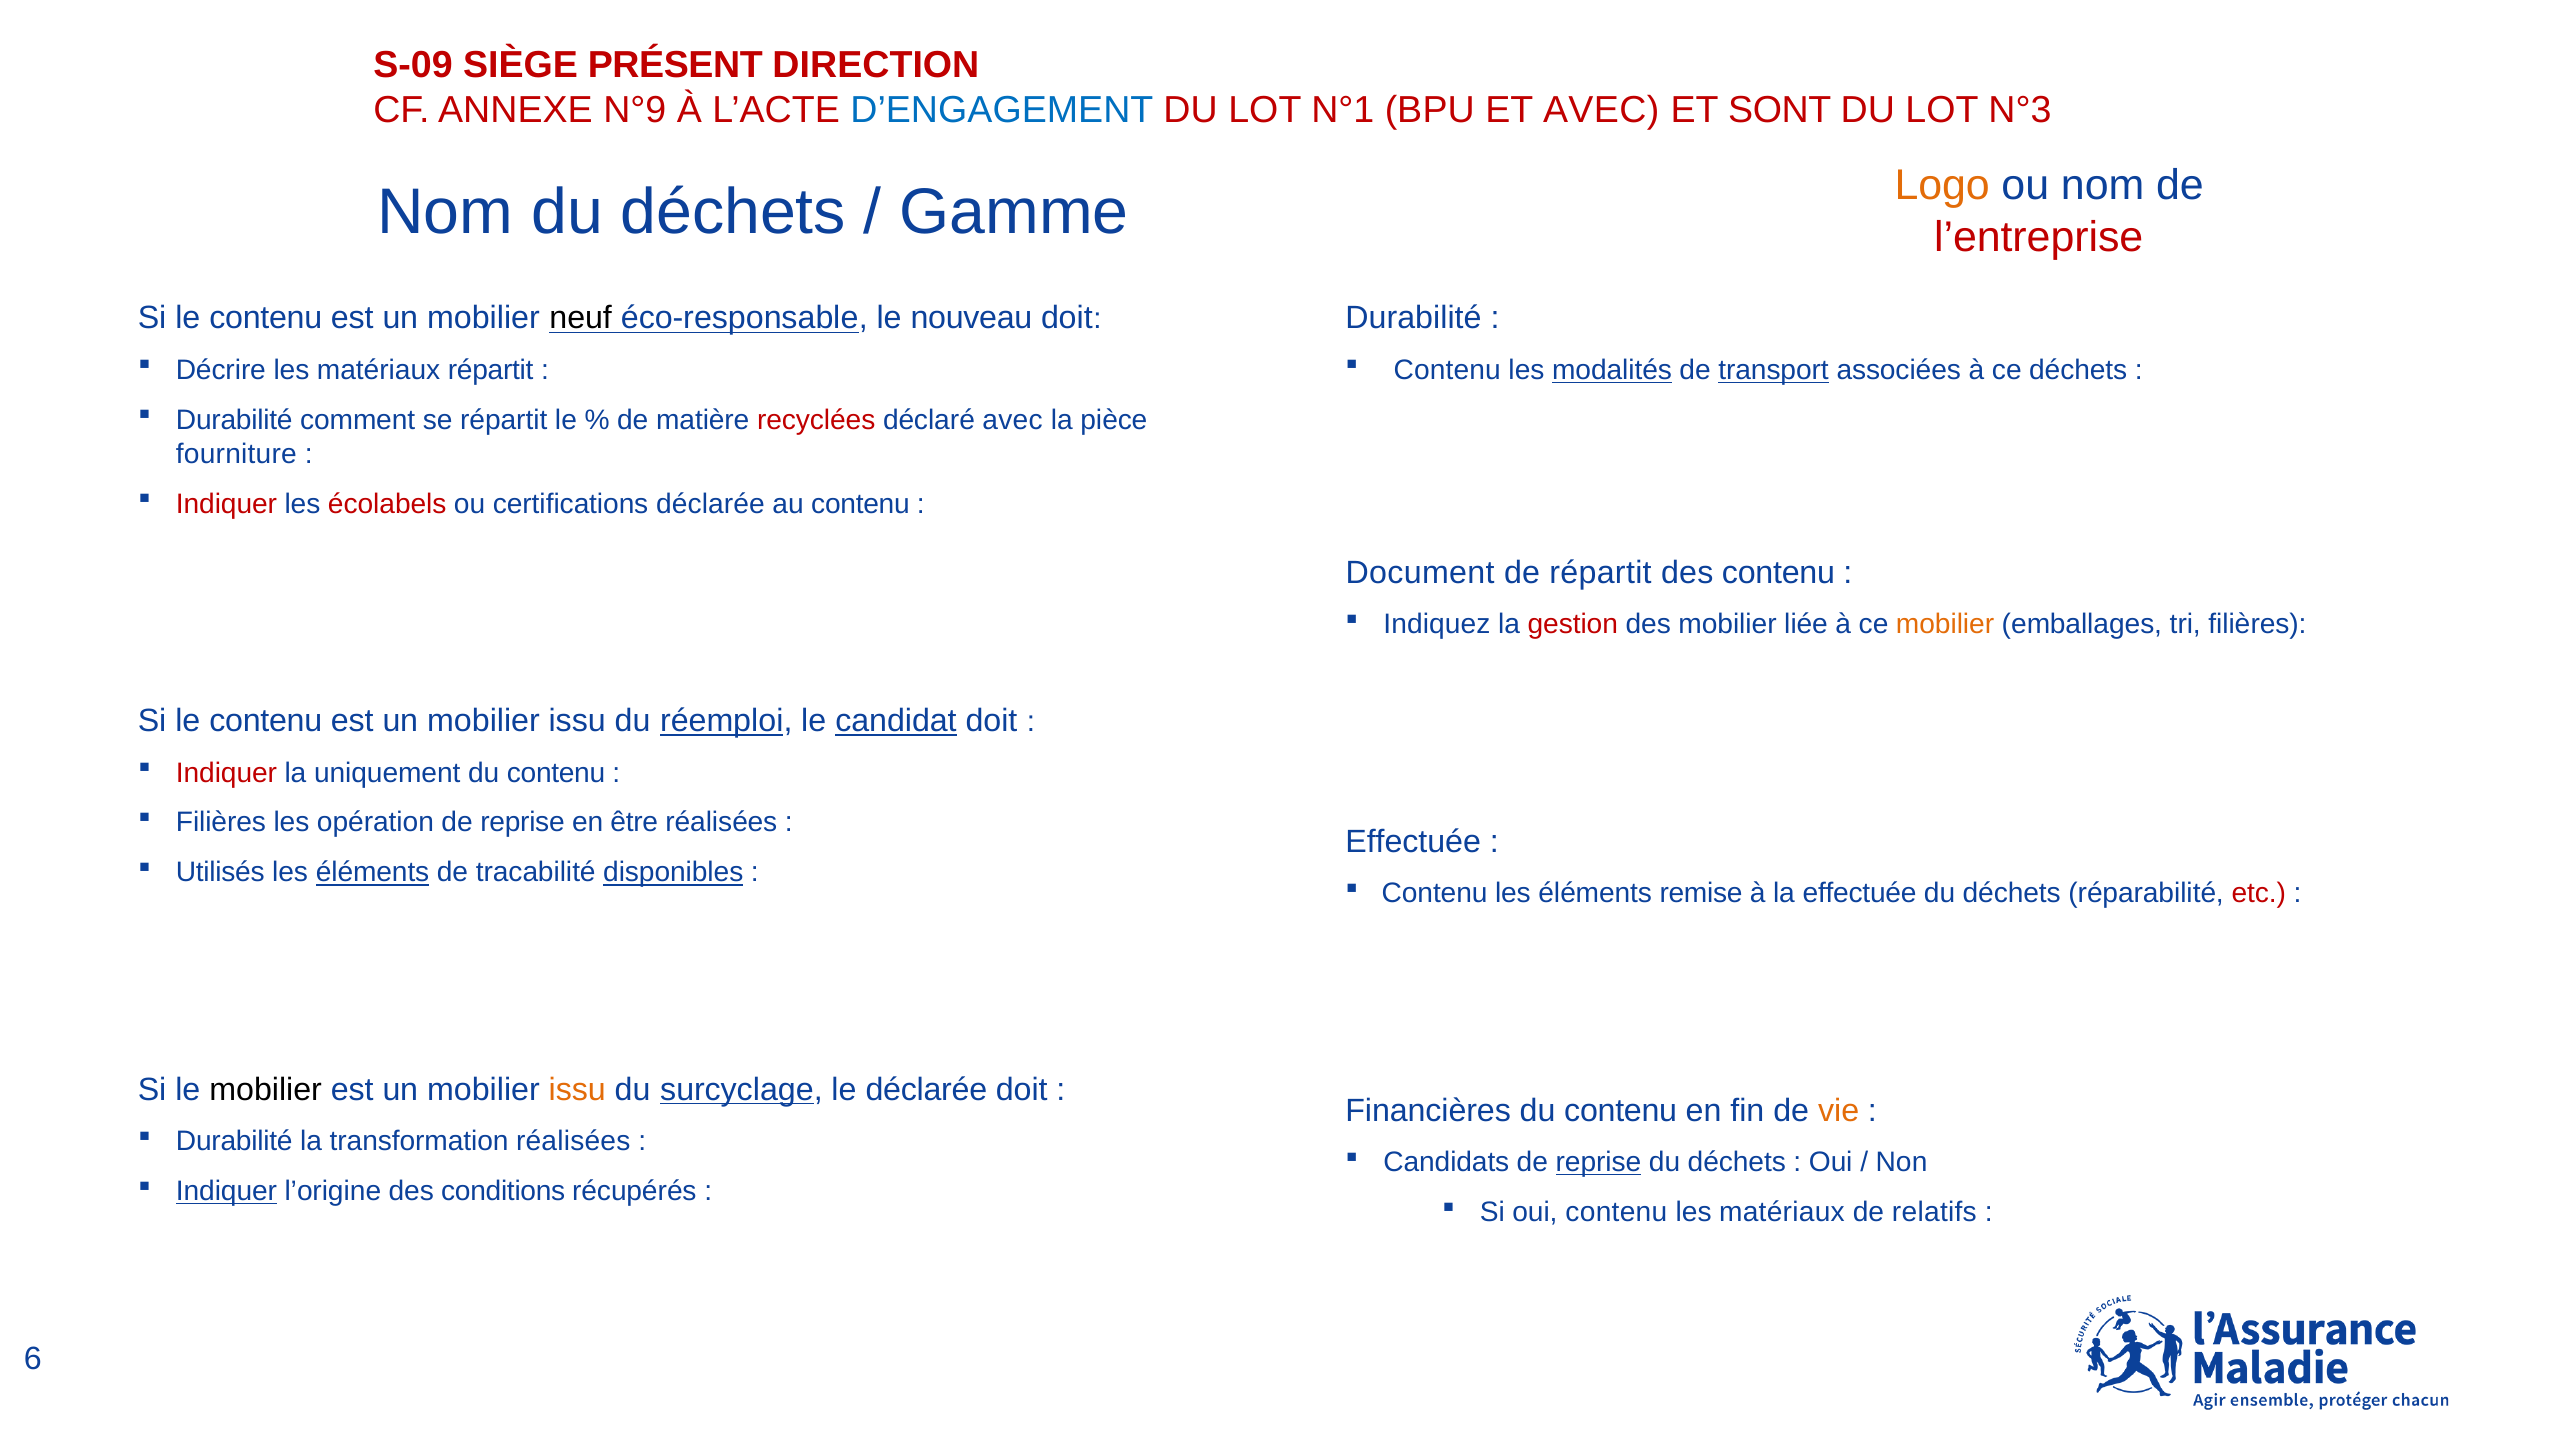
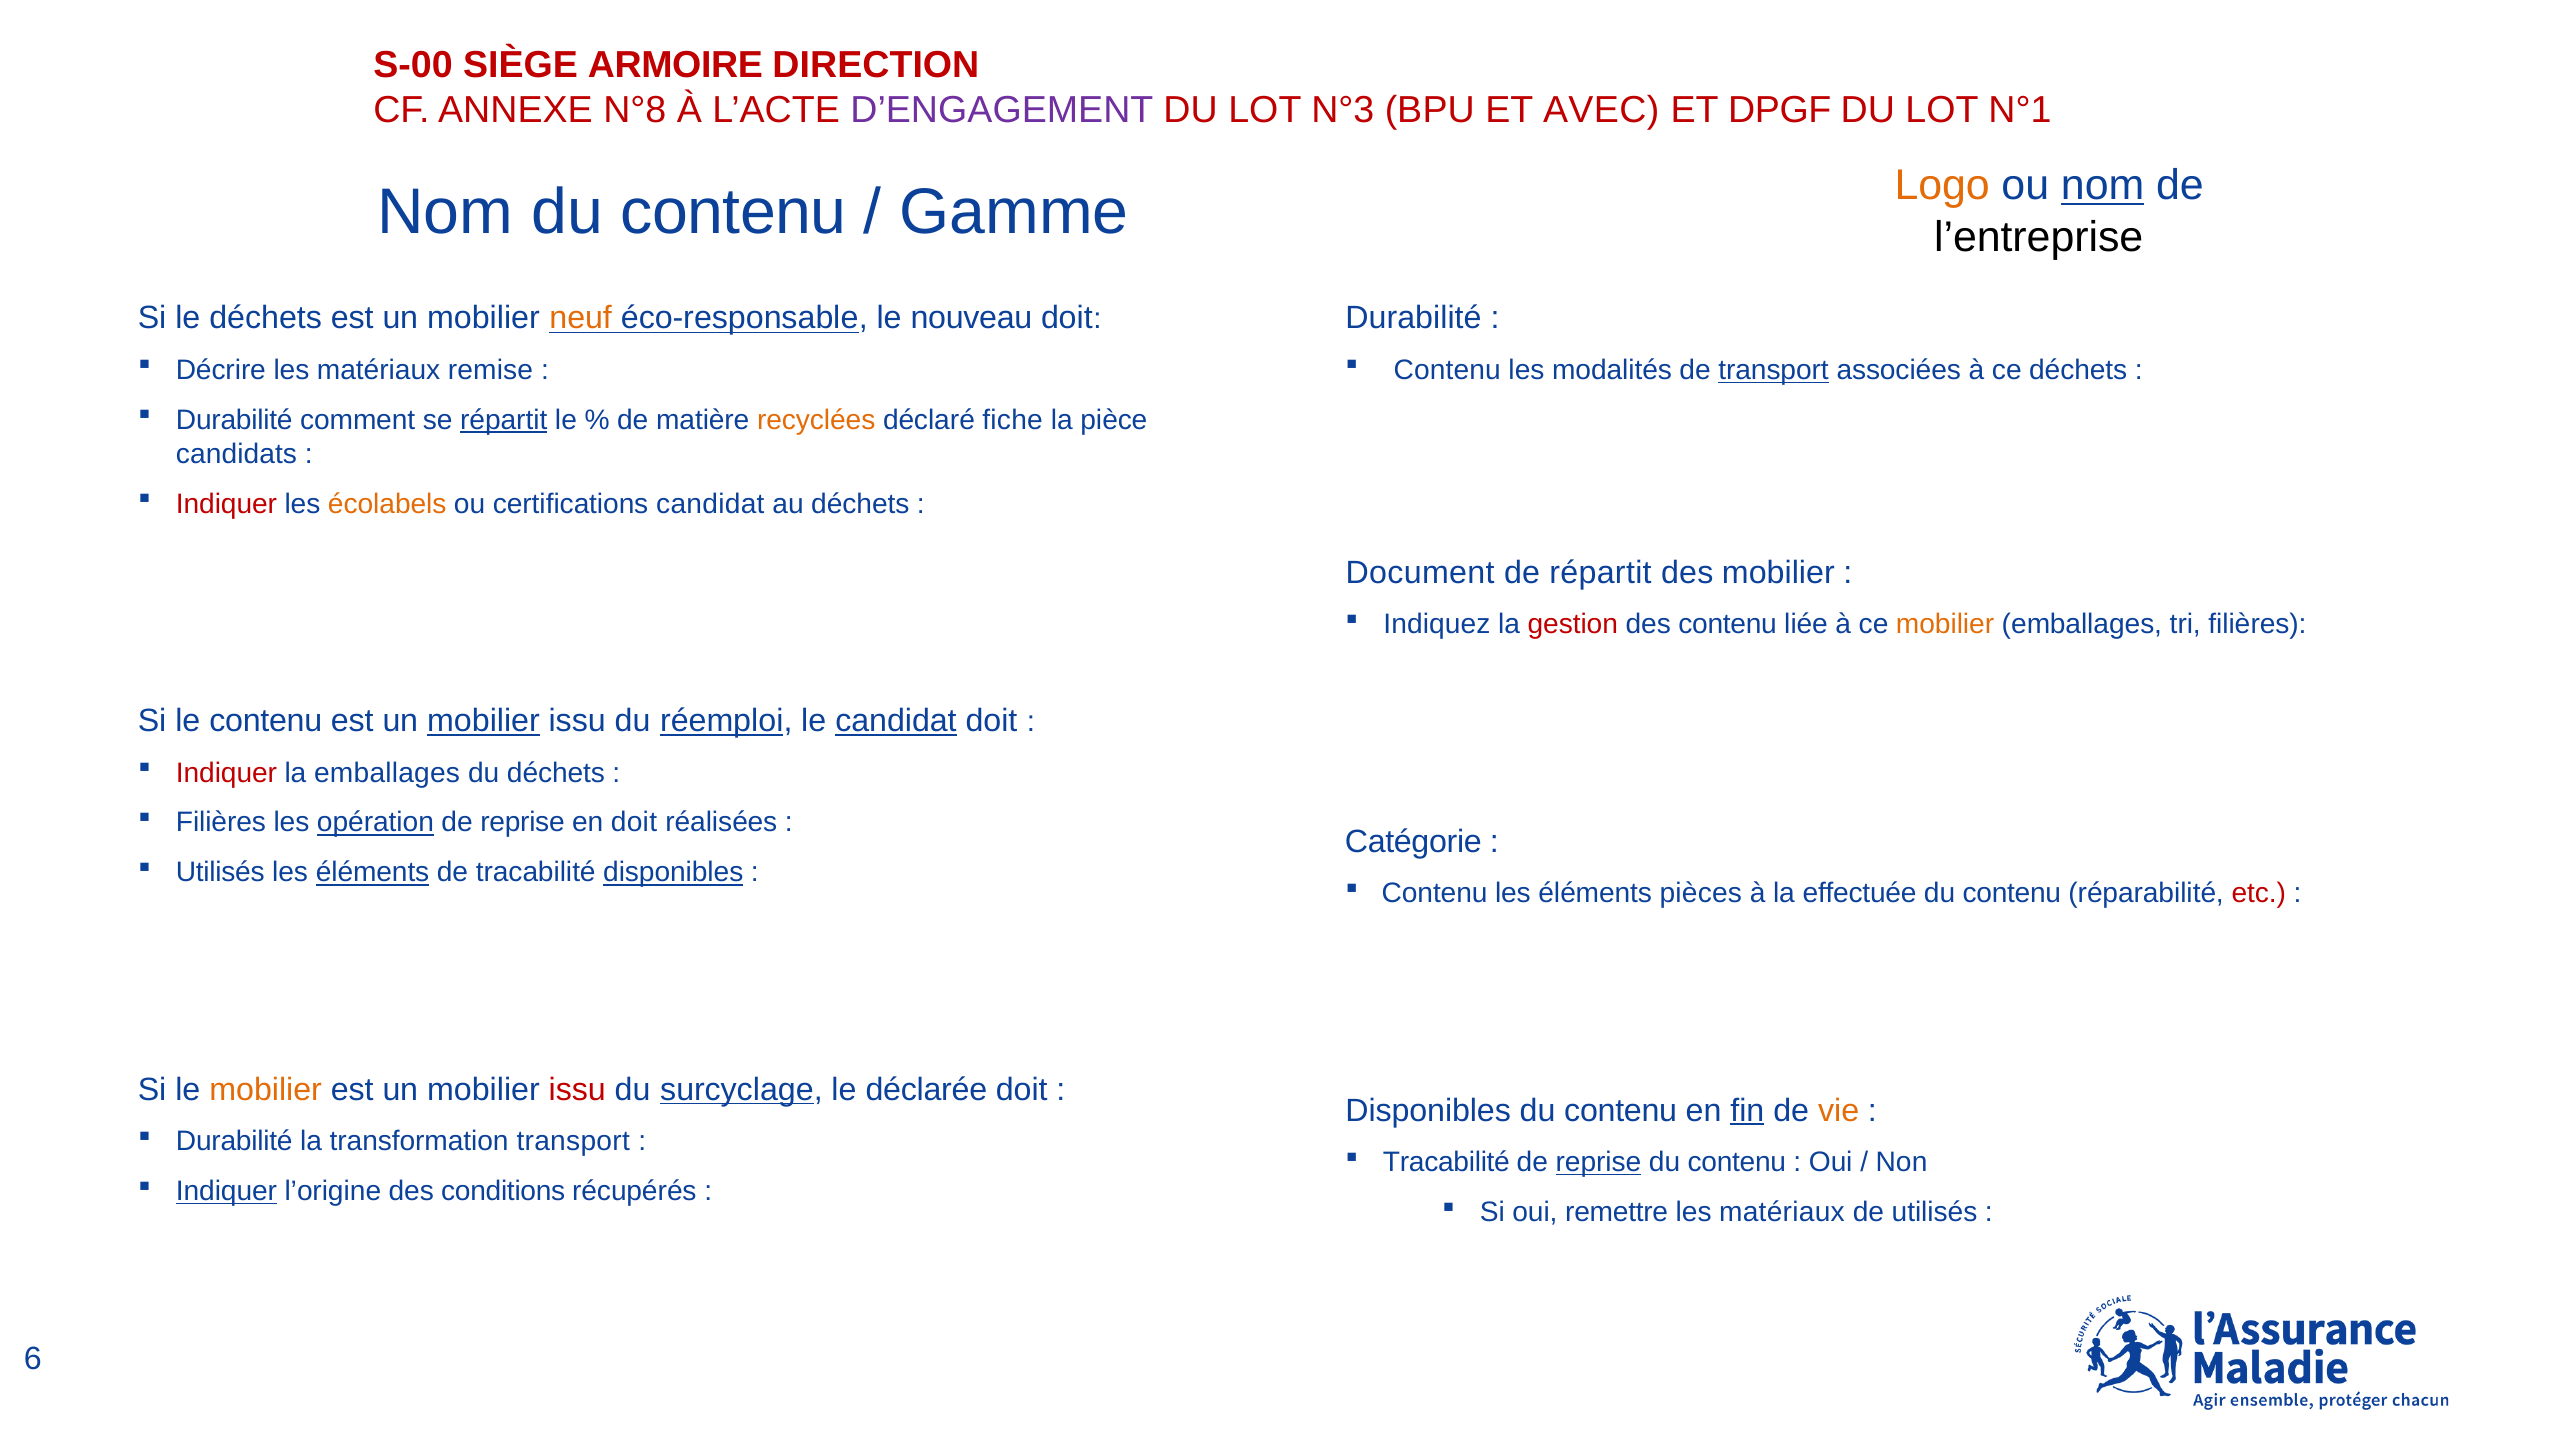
S-09: S-09 -> S-00 (413, 65)
PRÉSENT: PRÉSENT -> ARMOIRE (675, 65)
N°9: N°9 -> N°8 (635, 111)
D’ENGAGEMENT colour: blue -> purple (1002, 111)
N°1: N°1 -> N°3 (1343, 111)
SONT: SONT -> DPGF (1780, 111)
N°3: N°3 -> N°1 (2020, 111)
Nom du déchets: déchets -> contenu (734, 213)
nom underline: none -> present (2103, 185)
l’entreprise colour: red -> black (2039, 237)
contenu: contenu -> déchets (266, 318)
neuf colour: black -> orange (581, 318)
matériaux répartit: répartit -> remise (490, 370)
modalités underline: present -> none (1612, 370)
répartit underline: none -> present (504, 420)
recyclées colour: red -> orange (816, 420)
déclaré avec: avec -> fiche (1013, 420)
fourniture: fourniture -> candidats (236, 454)
écolabels colour: red -> orange (387, 504)
certifications déclarée: déclarée -> candidat (710, 504)
au contenu: contenu -> déchets (860, 504)
des contenu: contenu -> mobilier (1778, 573)
des mobilier: mobilier -> contenu (1728, 625)
mobilier underline: none -> present (483, 721)
la uniquement: uniquement -> emballages (387, 773)
contenu: contenu -> déchets (556, 773)
opération underline: none -> present (375, 823)
en être: être -> doit (634, 823)
Effectuée: Effectuée -> Catégorie (1413, 842)
remise: remise -> pièces (1701, 894)
déchets: déchets -> contenu (2012, 894)
mobilier colour: black -> orange (266, 1089)
issu colour: orange -> red (577, 1089)
Financières: Financières -> Disponibles (1428, 1110)
fin underline: none -> present (1747, 1110)
transformation réalisées: réalisées -> transport (573, 1142)
Candidats: Candidats -> Tracabilité (1446, 1163)
déchets: déchets -> contenu (1737, 1163)
oui contenu: contenu -> remettre (1617, 1212)
de relatifs: relatifs -> utilisés (1935, 1212)
